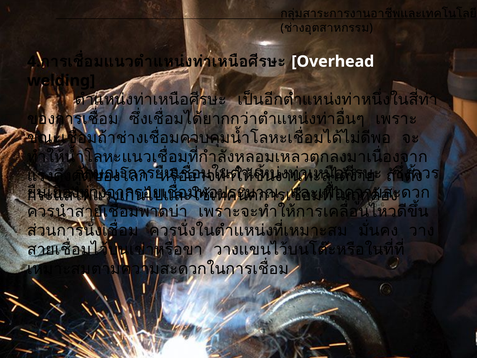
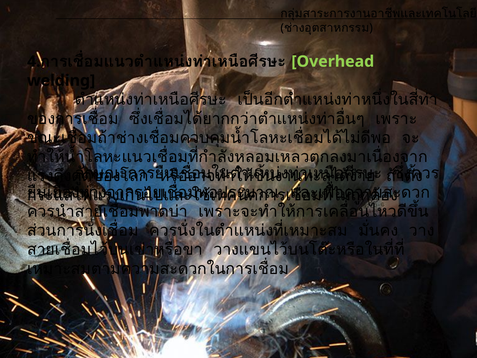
Overhead colour: white -> light green (333, 61)
